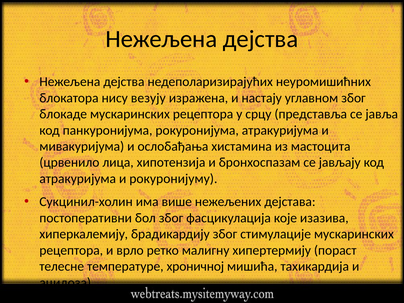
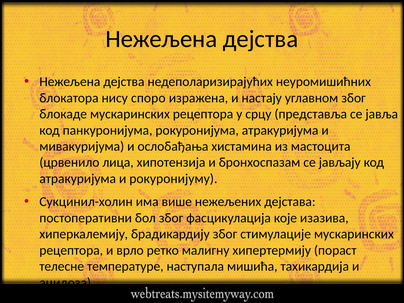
везују: везују -> споро (148, 98)
хроничној: хроничној -> наступала (195, 266)
